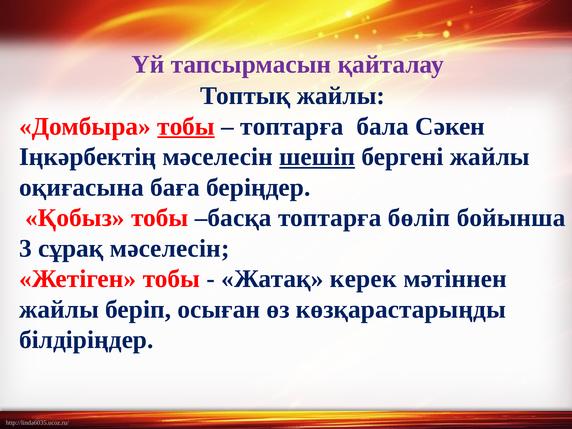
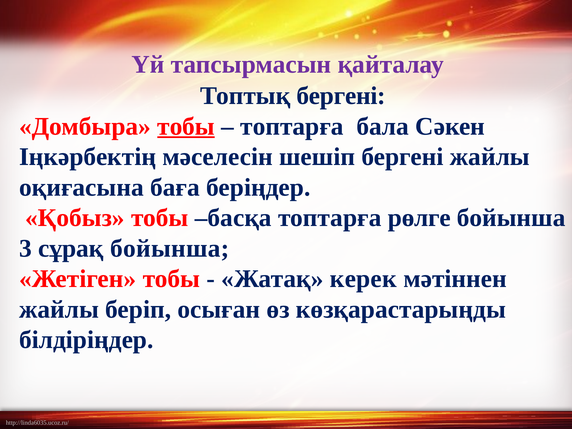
Топтық жайлы: жайлы -> бергені (341, 96)
шешіп underline: present -> none (317, 157)
бөліп: бөліп -> рөлге (419, 218)
сұрақ мәселесін: мәселесін -> бойынша (170, 248)
